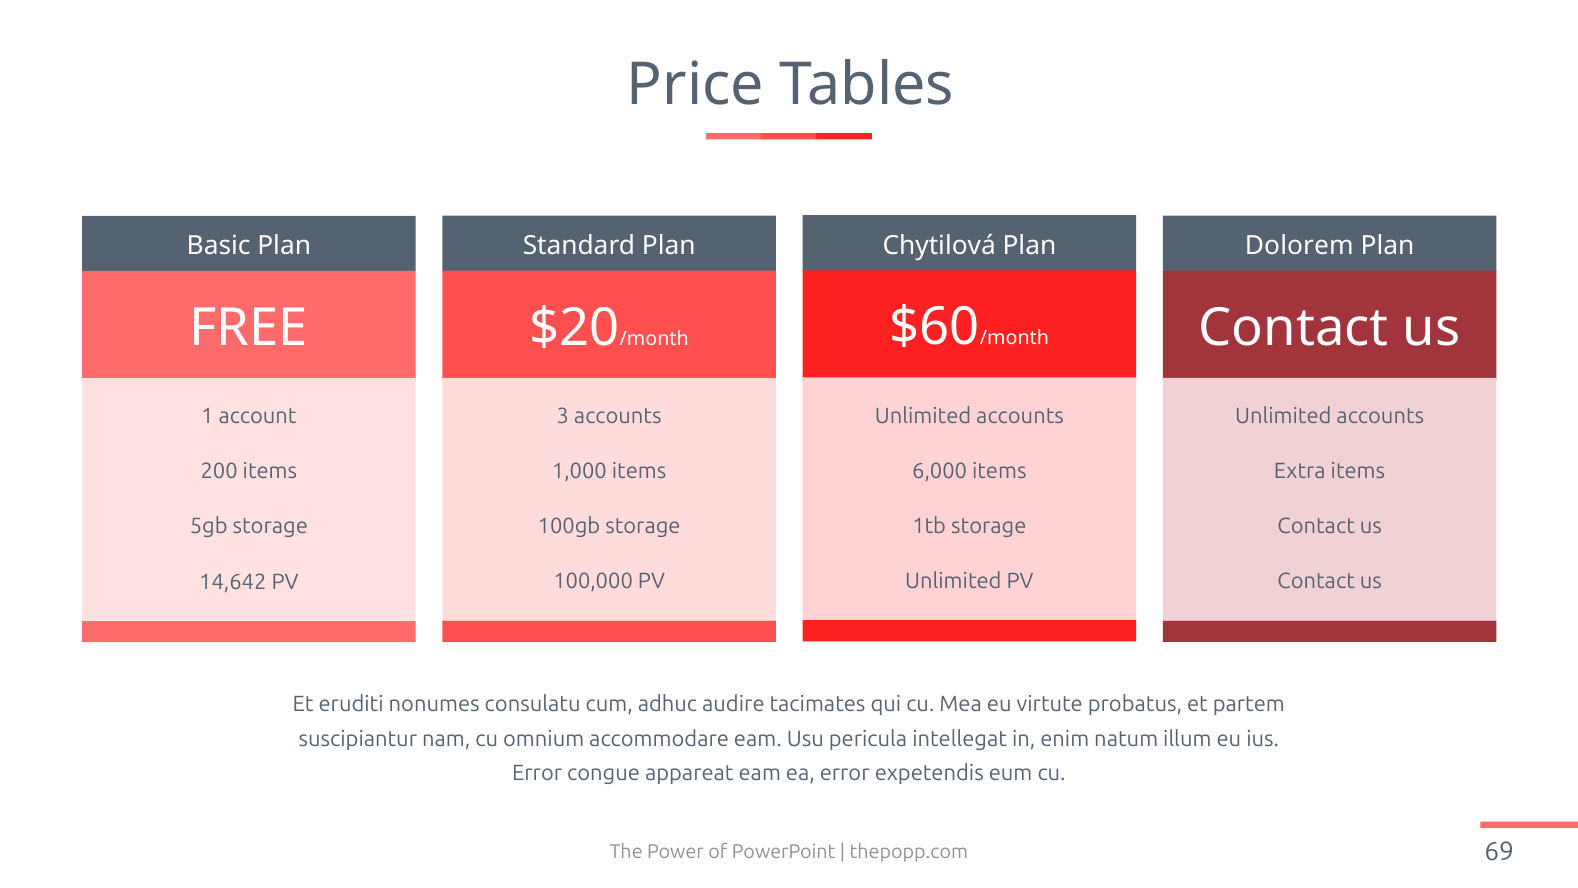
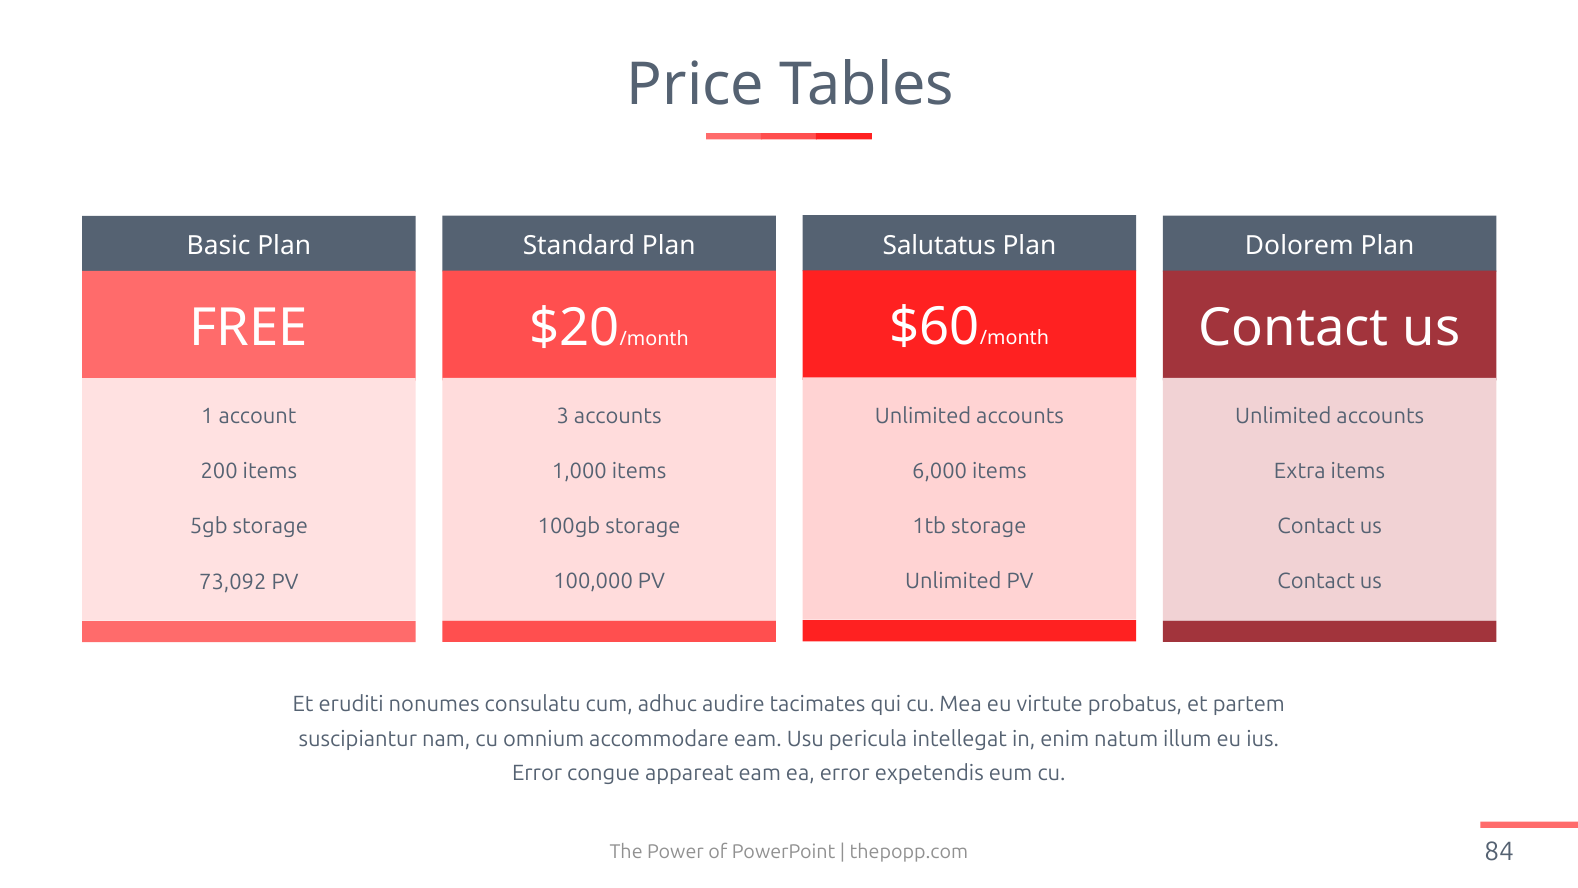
Chytilová: Chytilová -> Salutatus (939, 245)
14,642: 14,642 -> 73,092 (233, 581)
69: 69 -> 84 (1499, 851)
